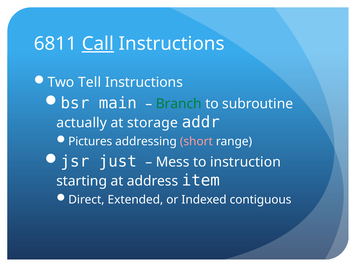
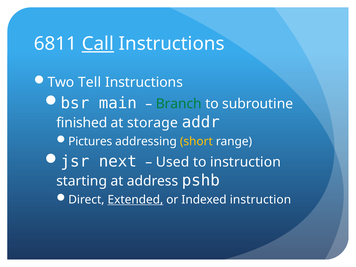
actually: actually -> finished (82, 123)
short colour: pink -> yellow (196, 141)
just: just -> next (118, 161)
Mess: Mess -> Used (173, 162)
item: item -> pshb (201, 180)
Extended underline: none -> present (135, 200)
Indexed contiguous: contiguous -> instruction (260, 200)
